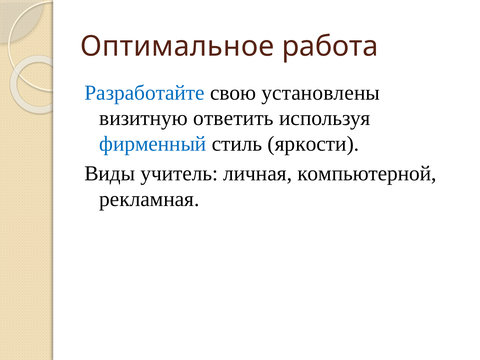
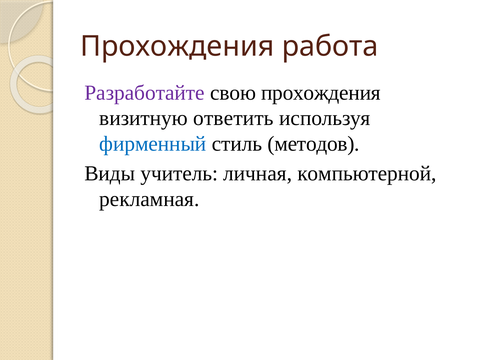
Оптимальное: Оптимальное -> Прохождения (177, 46)
Разработайте colour: blue -> purple (145, 93)
свою установлены: установлены -> прохождения (321, 93)
яркости: яркости -> методов (314, 144)
